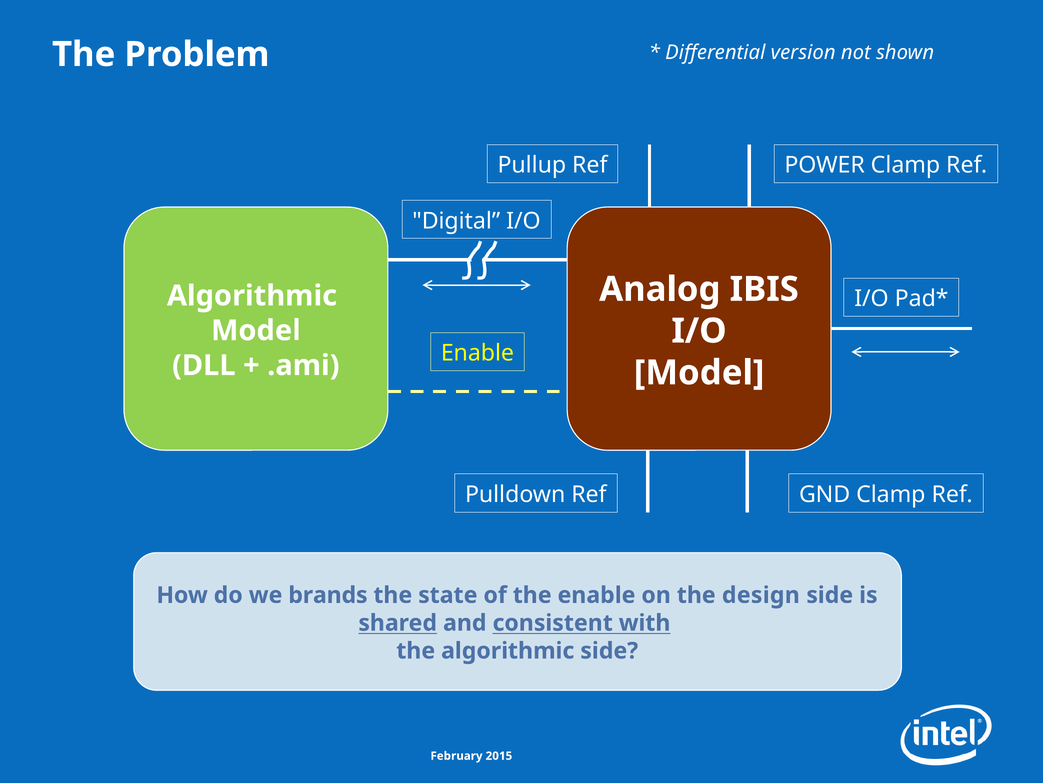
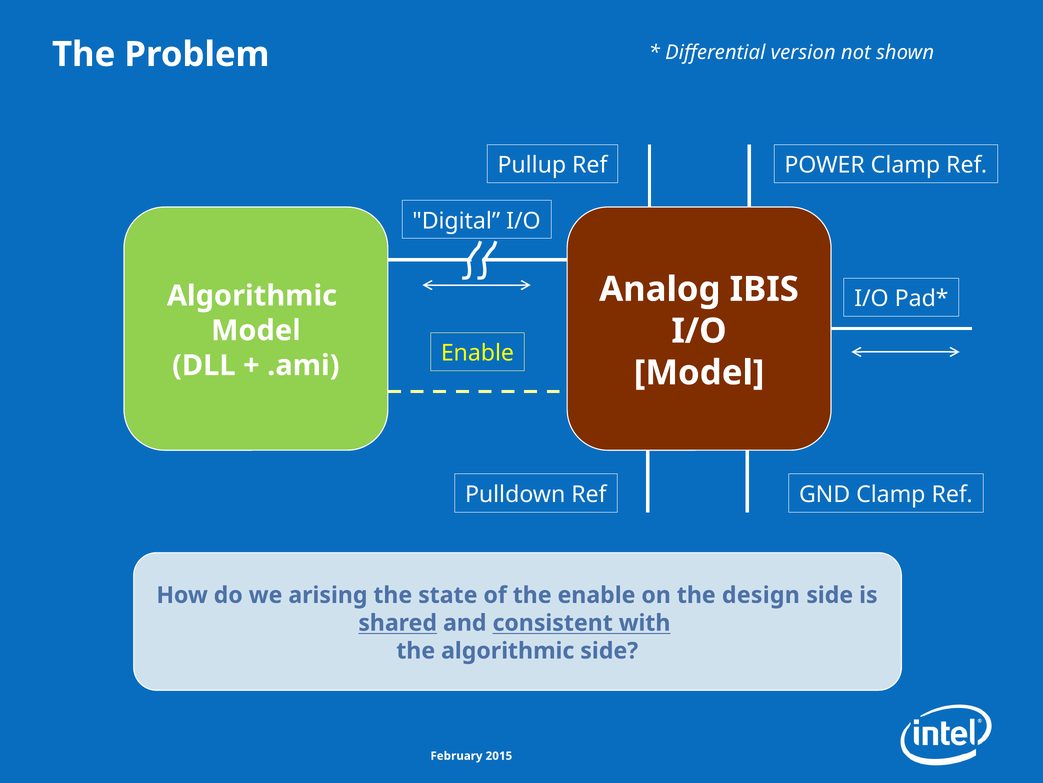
brands: brands -> arising (328, 595)
